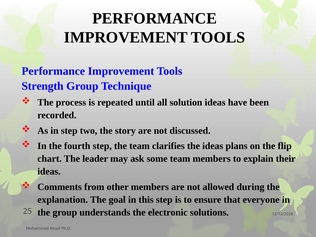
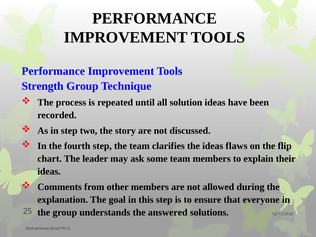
plans: plans -> flaws (237, 146)
electronic: electronic -> answered (168, 212)
